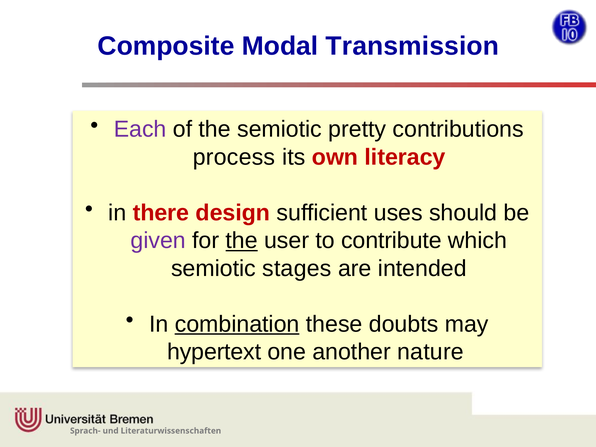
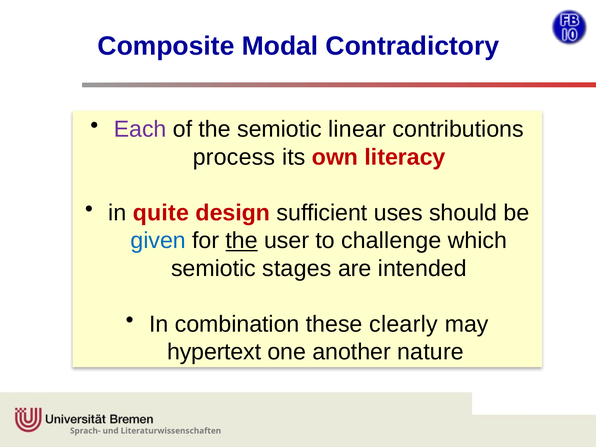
Transmission: Transmission -> Contradictory (412, 46)
pretty: pretty -> linear (357, 129)
there: there -> quite (161, 213)
given colour: purple -> blue (158, 241)
contribute: contribute -> challenge (391, 241)
combination underline: present -> none (237, 324)
doubts: doubts -> clearly (403, 324)
